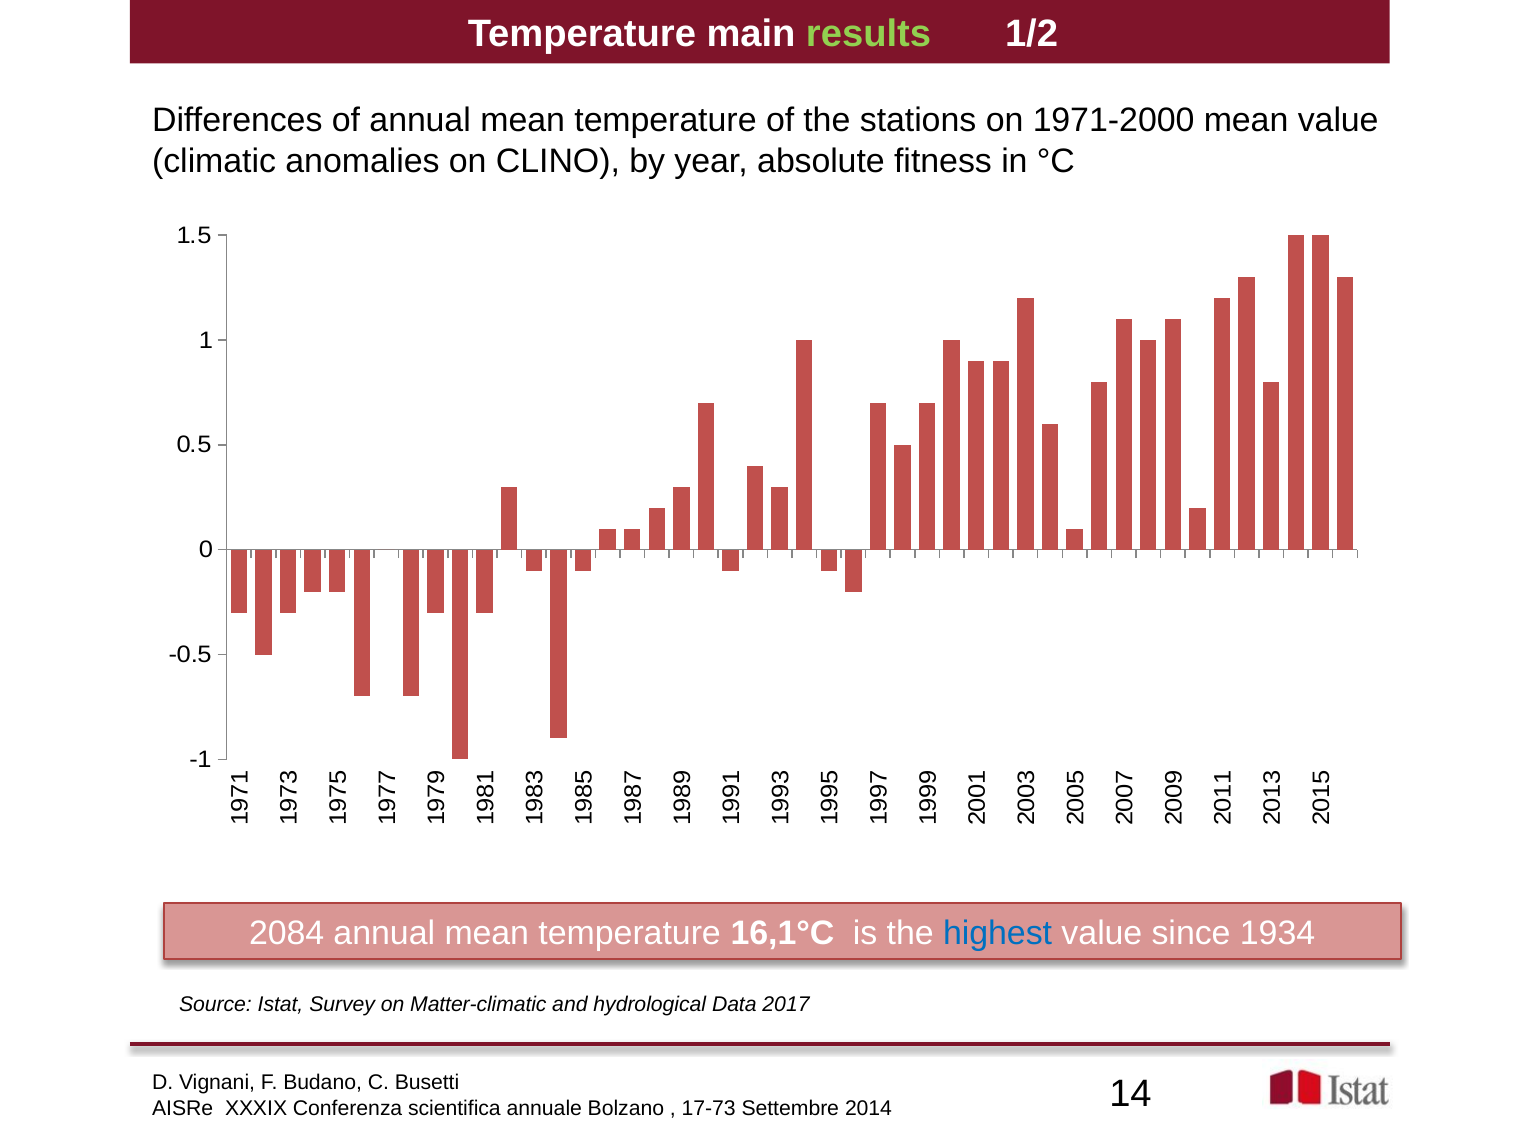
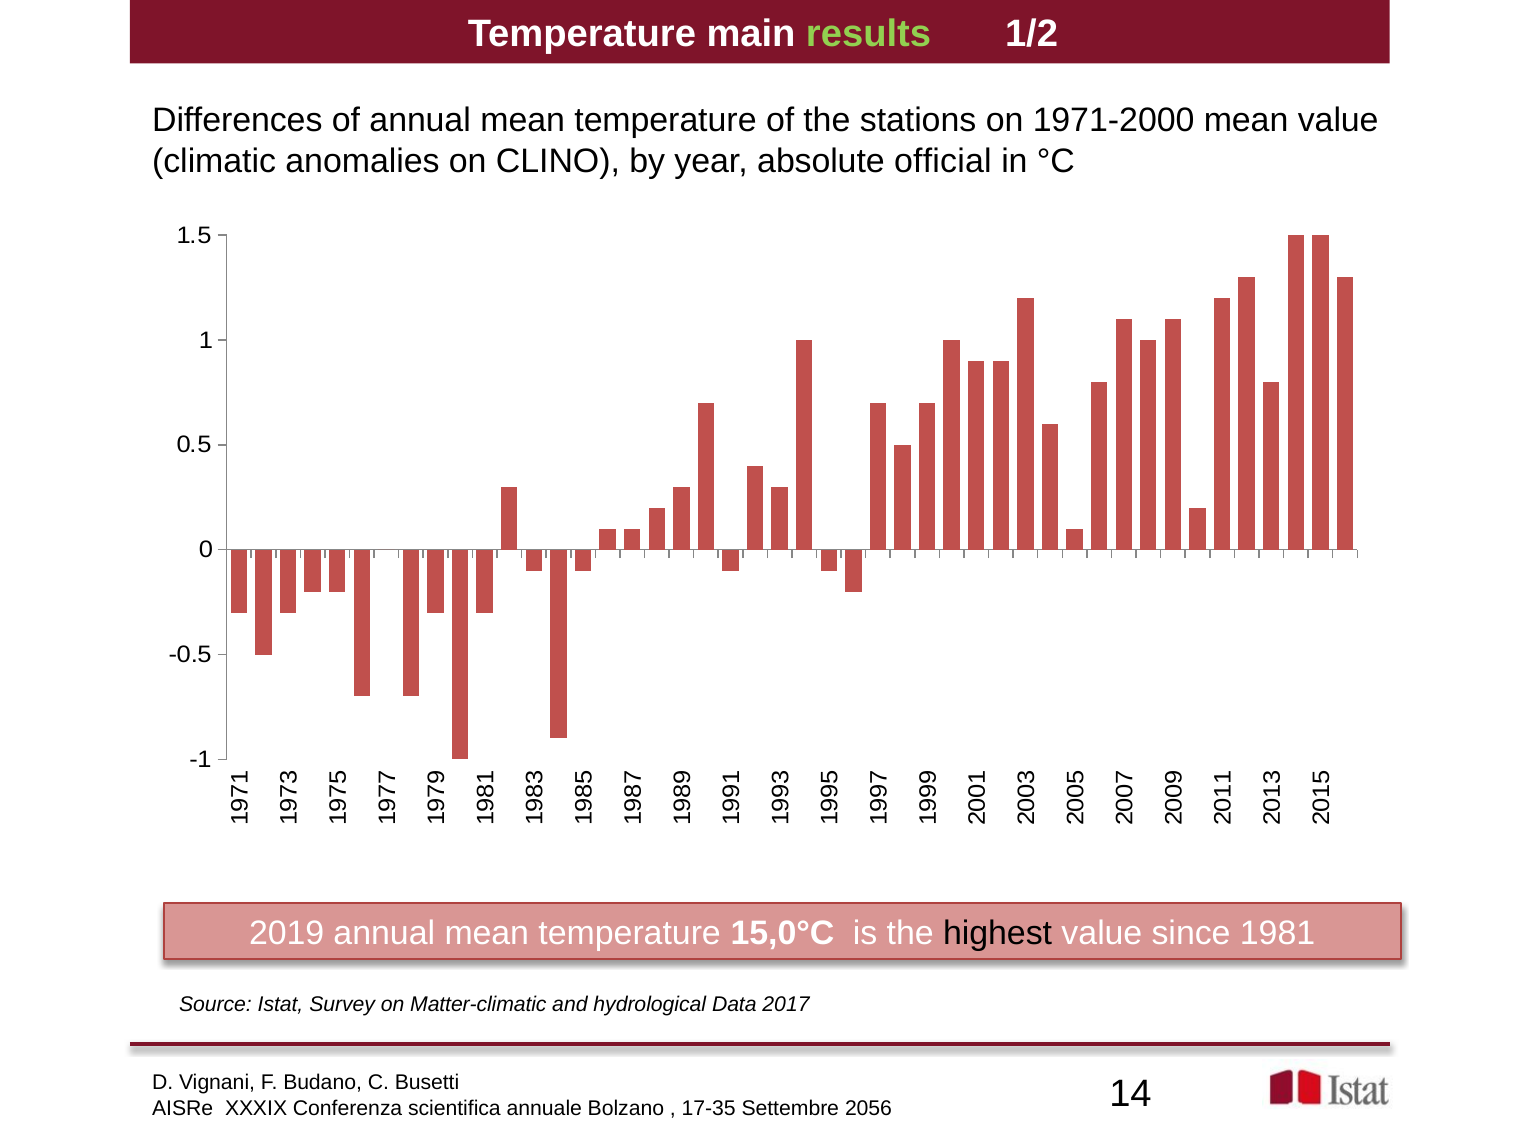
fitness: fitness -> official (943, 161)
2084: 2084 -> 2019 (287, 934)
16,1°C: 16,1°C -> 15,0°C (782, 934)
highest colour: blue -> black (998, 934)
1934: 1934 -> 1981 (1278, 934)
17-73: 17-73 -> 17-35 (709, 1109)
2014: 2014 -> 2056 (869, 1109)
